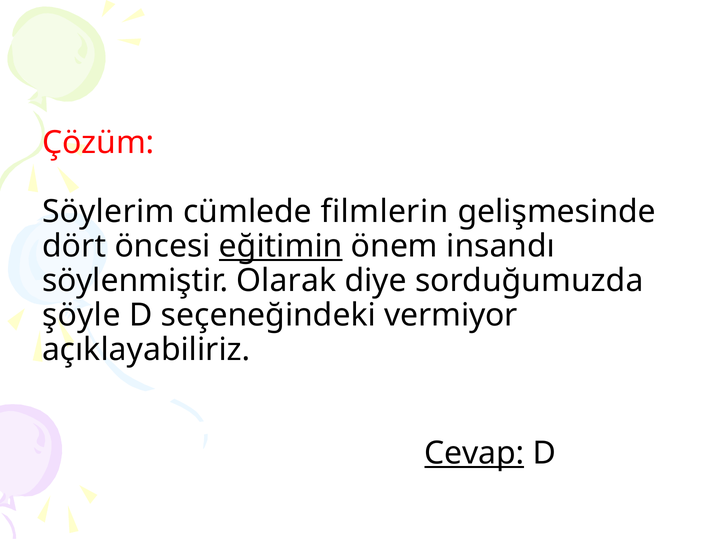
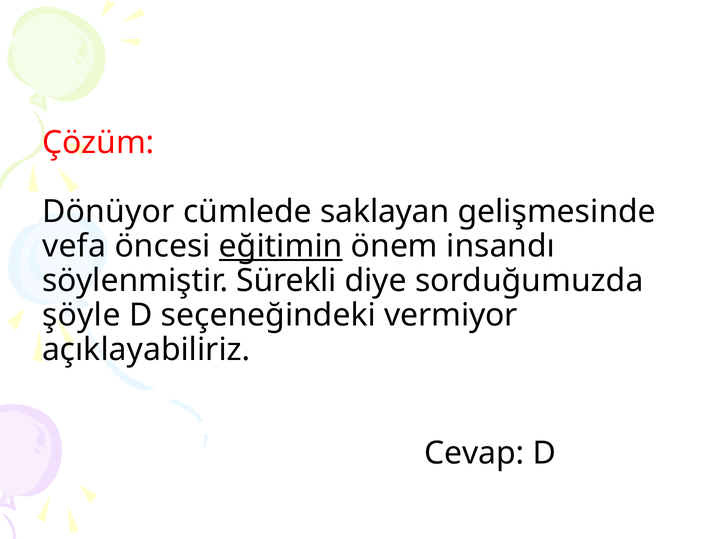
Söylerim: Söylerim -> Dönüyor (108, 212)
filmlerin: filmlerin -> saklayan (385, 212)
dört: dört -> vefa (74, 246)
Olarak: Olarak -> Sürekli (287, 281)
Cevap underline: present -> none (474, 454)
